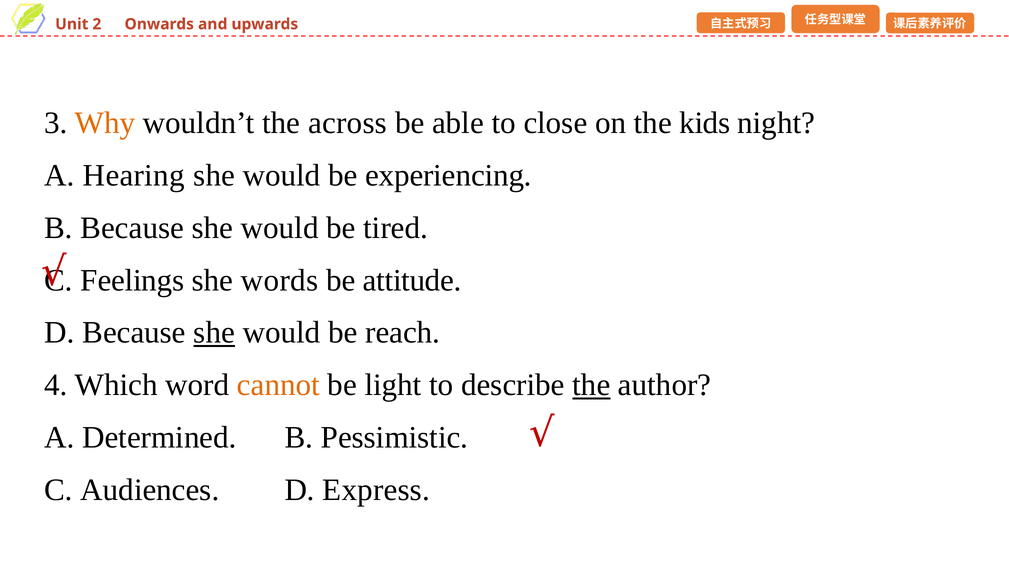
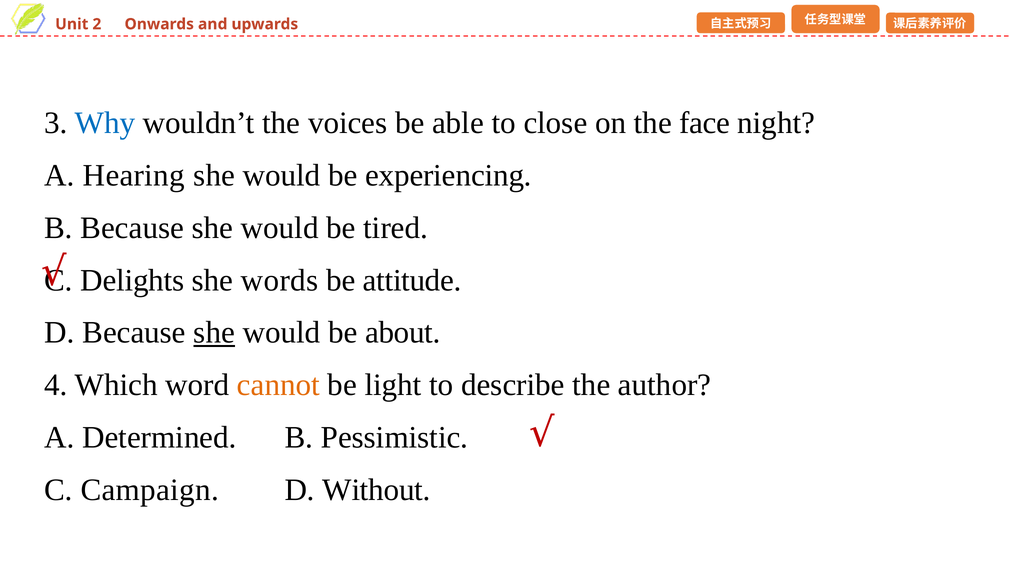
Why colour: orange -> blue (105, 123)
across: across -> voices (348, 123)
kids: kids -> face (705, 123)
Feelings: Feelings -> Delights (132, 280)
reach: reach -> about (403, 332)
the underline: present -> none (591, 385)
Audiences: Audiences -> Campaign (150, 489)
Express: Express -> Without (376, 489)
